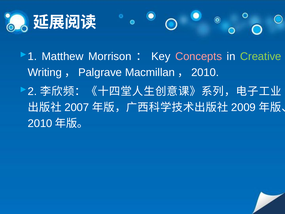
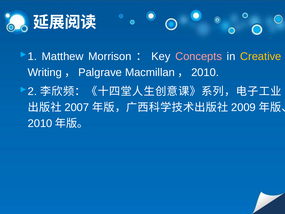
Creative colour: light green -> yellow (261, 56)
